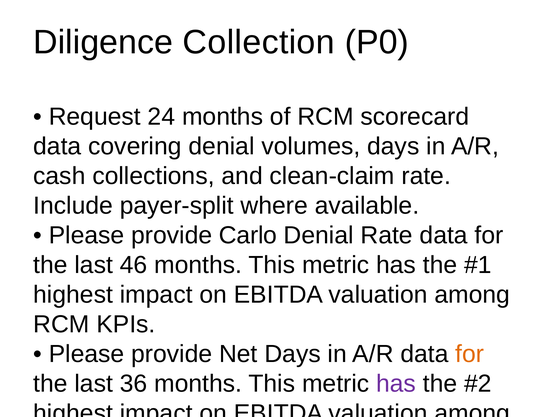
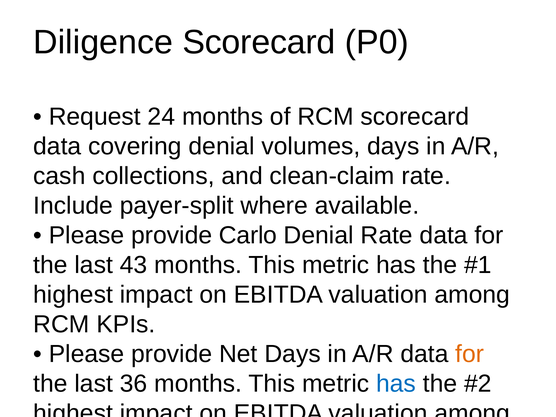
Diligence Collection: Collection -> Scorecard (259, 42)
46: 46 -> 43 (134, 265)
has colour: purple -> blue (396, 384)
